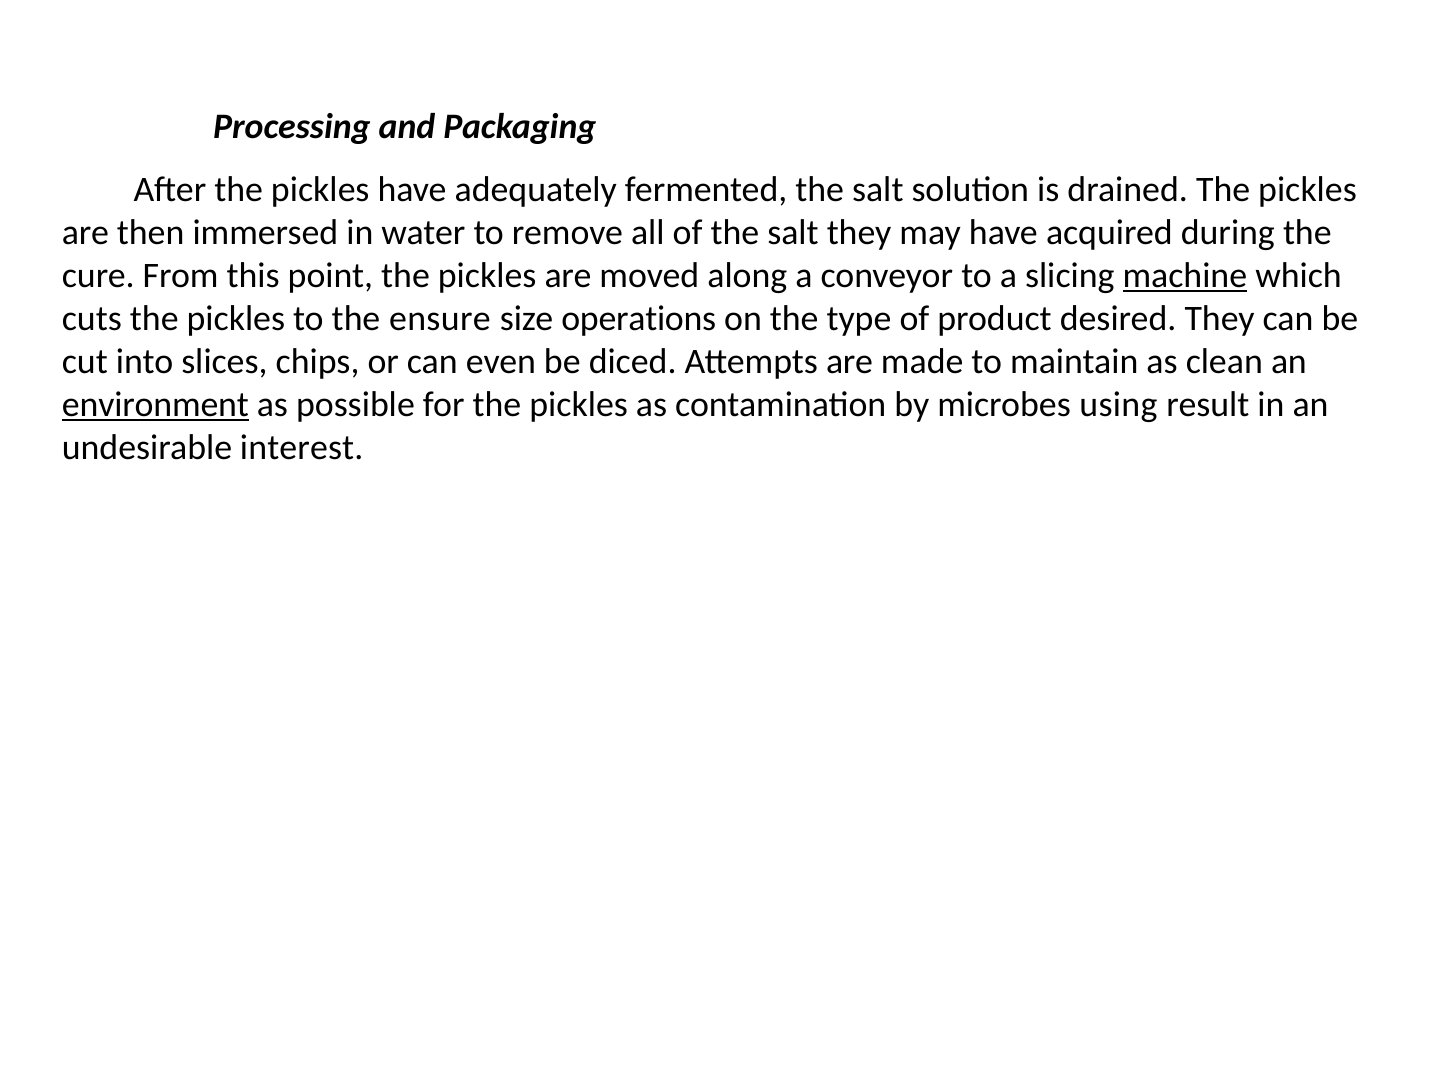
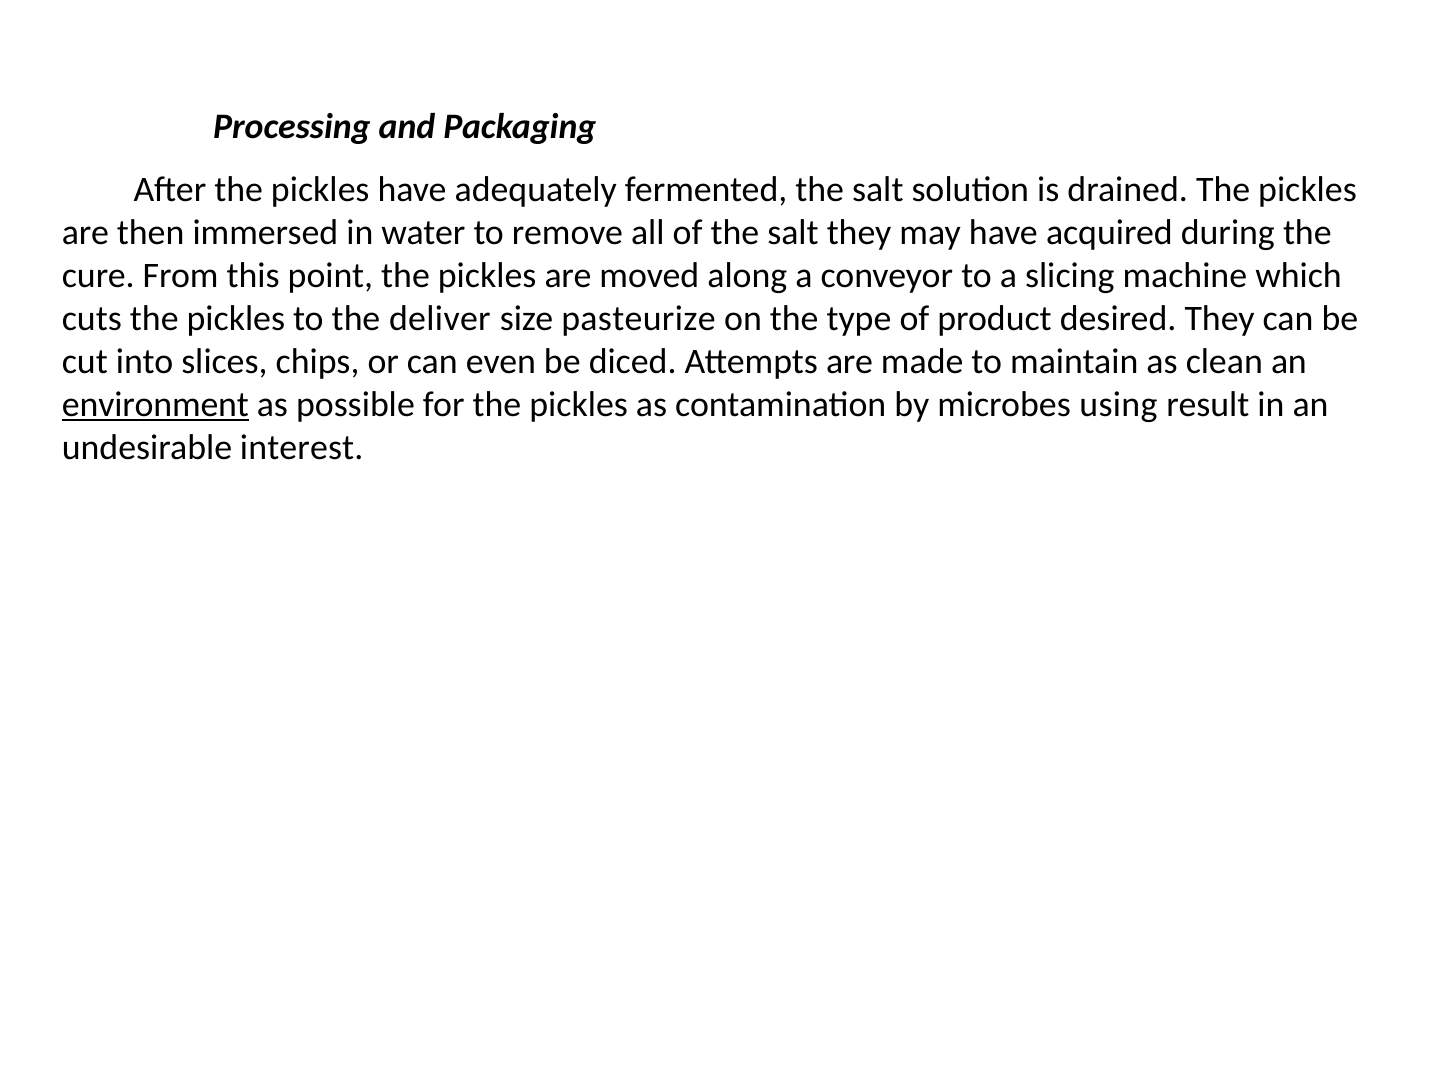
machine underline: present -> none (1185, 276)
ensure: ensure -> deliver (440, 319)
operations: operations -> pasteurize (638, 319)
